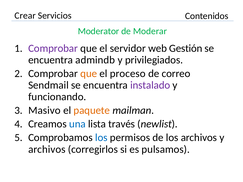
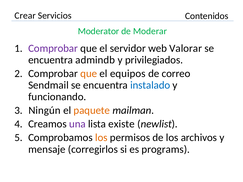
Gestión: Gestión -> Valorar (186, 48)
proceso: proceso -> equipos (128, 74)
instalado colour: purple -> blue (150, 85)
Masivo: Masivo -> Ningún (44, 111)
una colour: blue -> purple (77, 124)
través: través -> existe (122, 124)
los colour: blue -> orange (101, 138)
archivos: archivos -> mensaje (47, 149)
pulsamos: pulsamos -> programs (166, 149)
